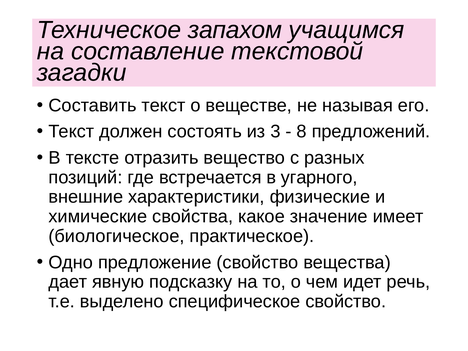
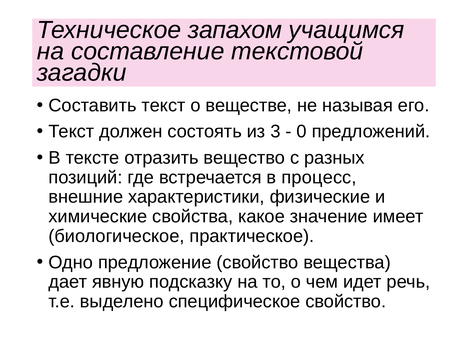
8: 8 -> 0 (302, 132)
угарного: угарного -> процесс (319, 177)
